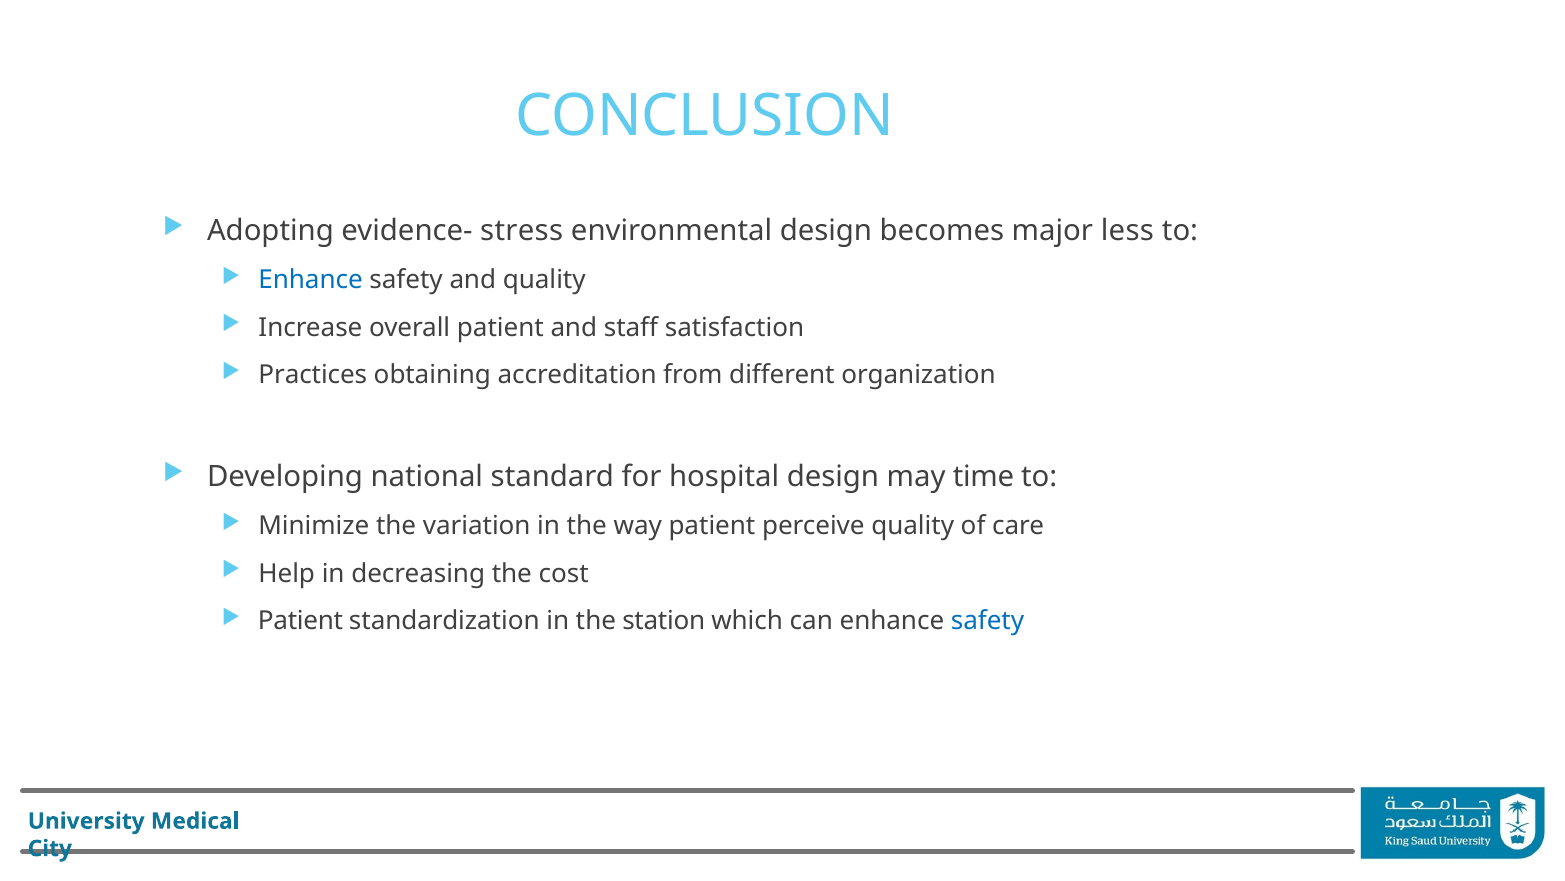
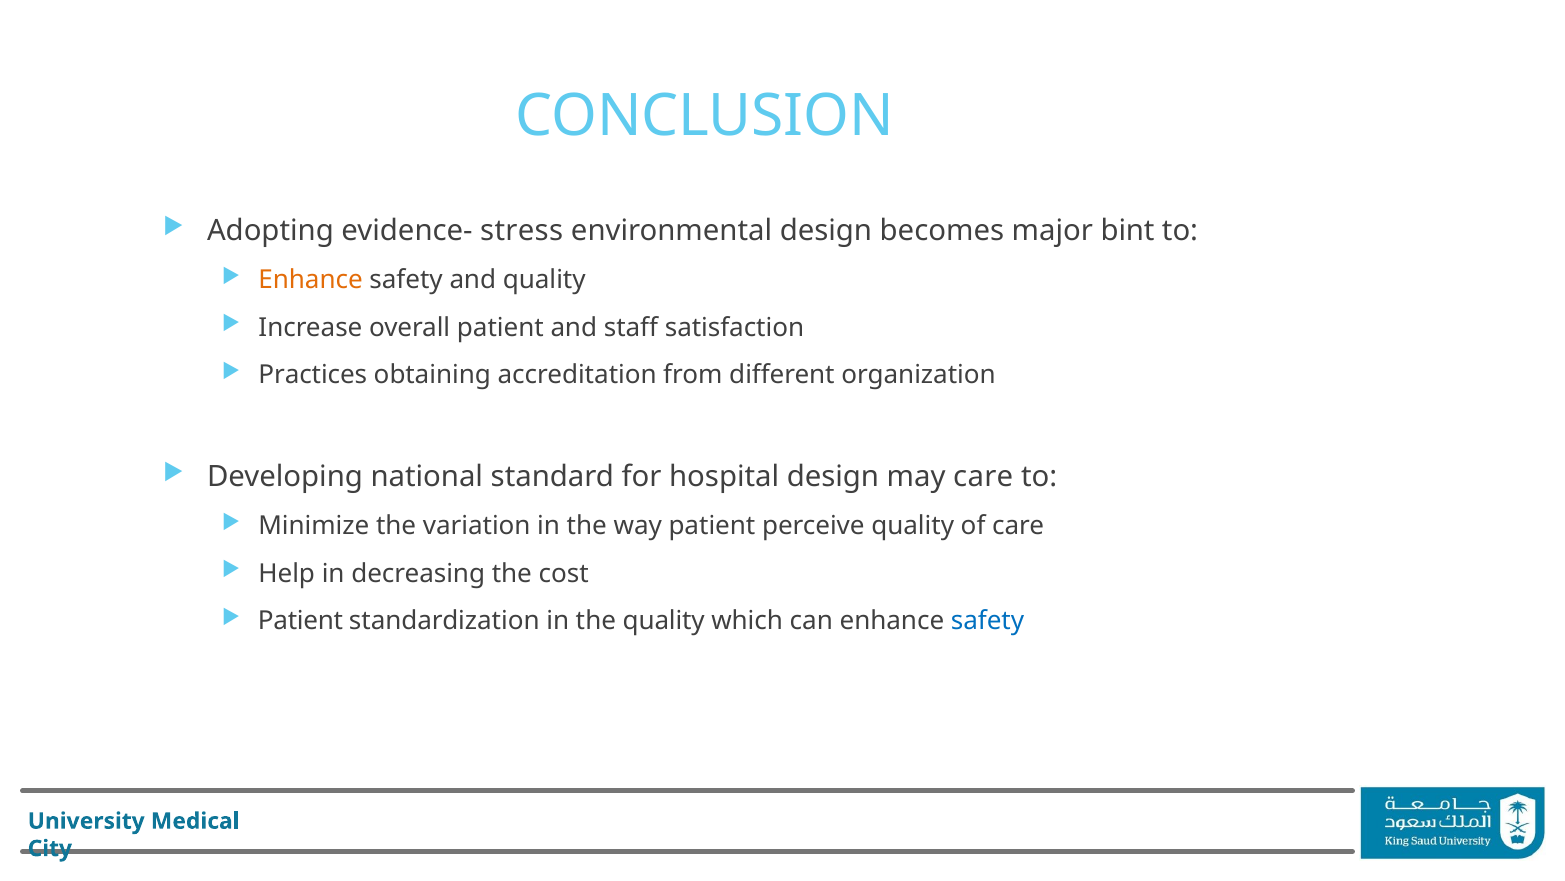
less: less -> bint (1128, 230)
Enhance colour: blue -> orange (311, 280)
may time: time -> care (983, 476)
the station: station -> quality (664, 621)
